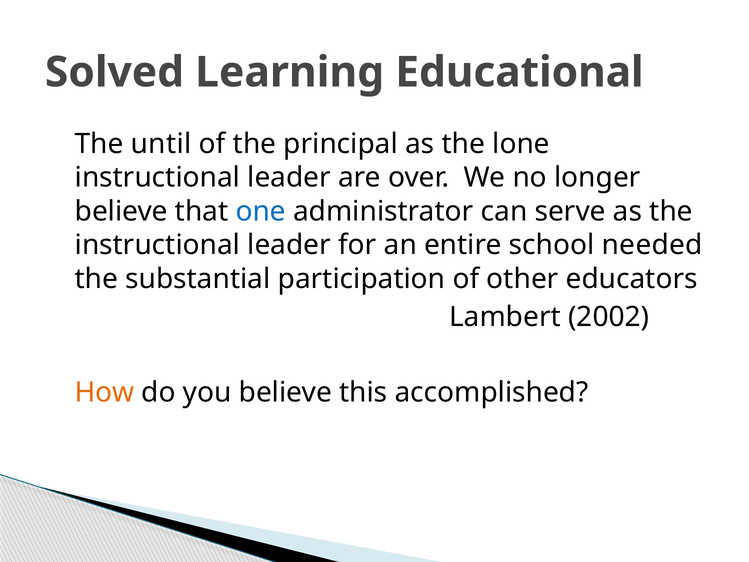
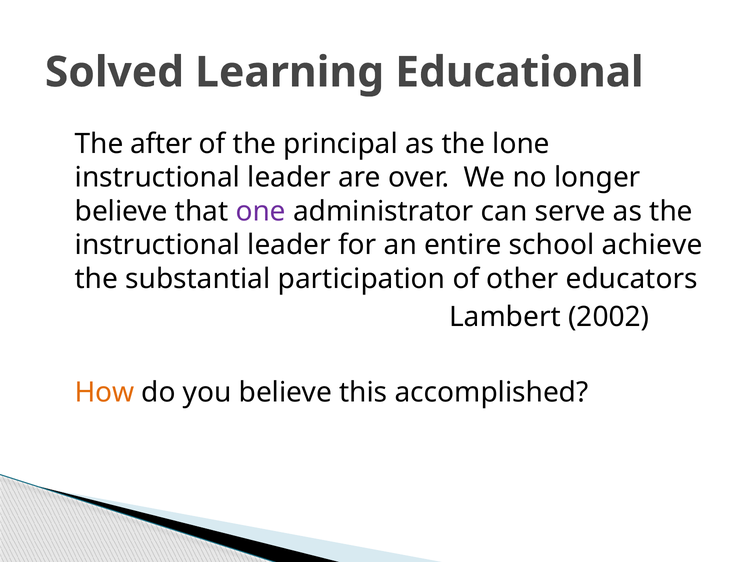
until: until -> after (161, 144)
one colour: blue -> purple (261, 211)
needed: needed -> achieve (652, 245)
